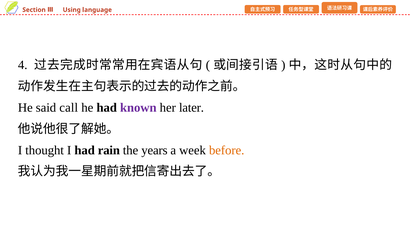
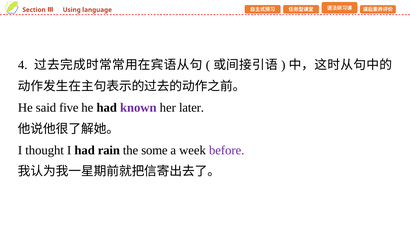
call: call -> five (69, 107)
years: years -> some (154, 150)
before colour: orange -> purple (227, 150)
